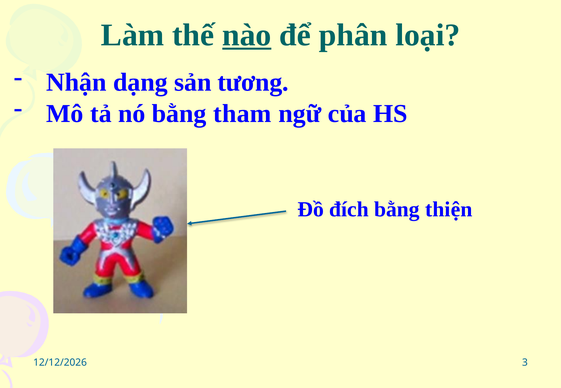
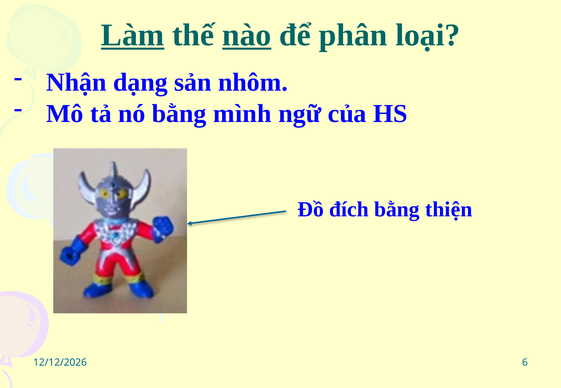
Làm underline: none -> present (133, 35)
tương: tương -> nhôm (253, 83)
tham: tham -> mình (242, 114)
3: 3 -> 6 (525, 363)
